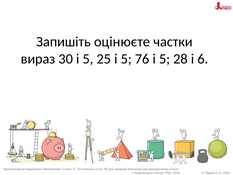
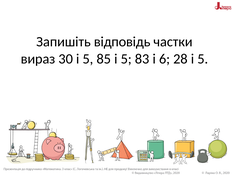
оцінюєте: оцінюєте -> відповідь (122, 42)
25: 25 -> 85 (104, 59)
76: 76 -> 83 (142, 59)
5: 5 -> 6 (165, 59)
28 і 6: 6 -> 5 (203, 59)
